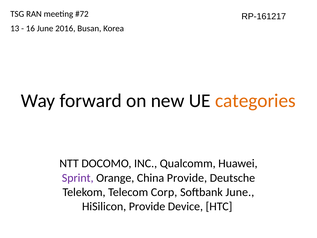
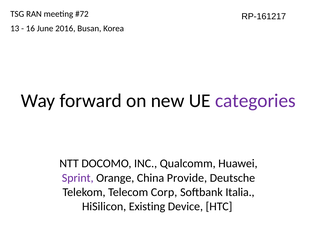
categories colour: orange -> purple (255, 101)
Softbank June: June -> Italia (240, 192)
HiSilicon Provide: Provide -> Existing (147, 206)
